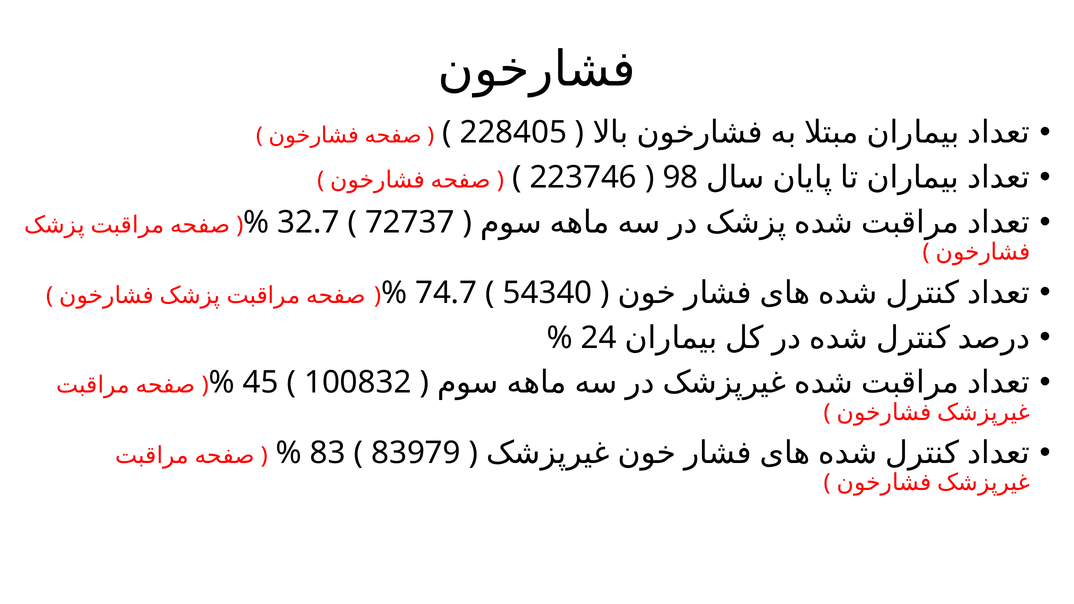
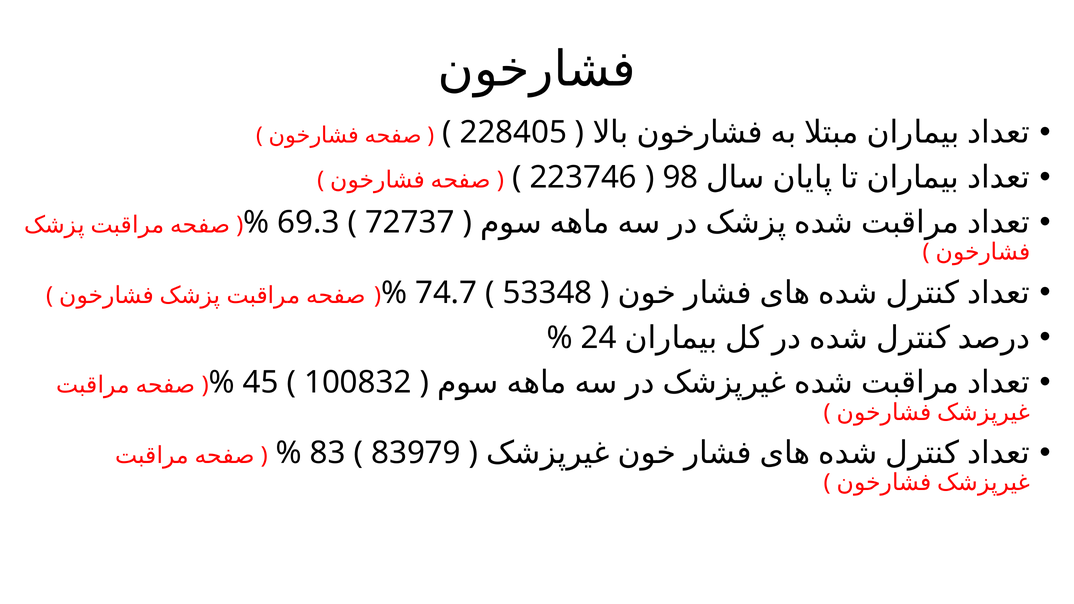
32.7: 32.7 -> 69.3 (308, 222)
54340: 54340 -> 53348 (548, 293)
